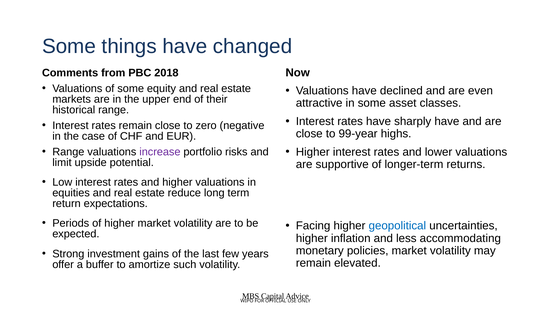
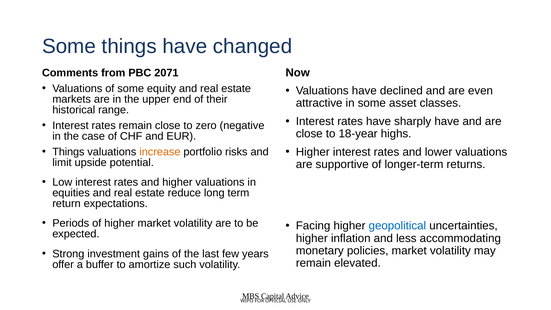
2018: 2018 -> 2071 (166, 73)
99-year: 99-year -> 18-year (358, 134)
Range: Range -> Things (68, 152)
increase colour: purple -> orange (160, 152)
